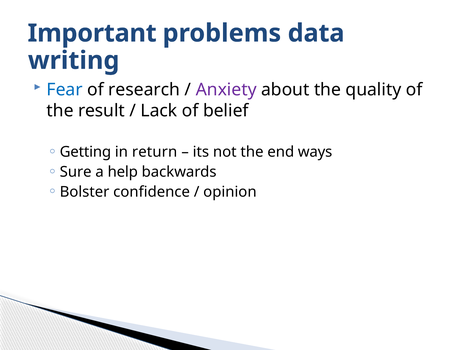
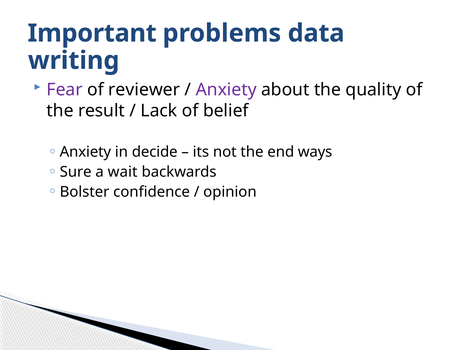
Fear colour: blue -> purple (65, 90)
research: research -> reviewer (144, 90)
Getting: Getting -> Anxiety (85, 152)
return: return -> decide (155, 152)
help: help -> wait (123, 172)
